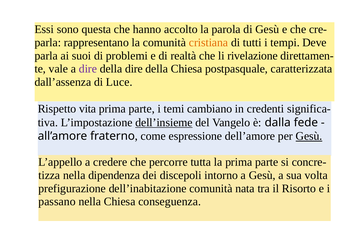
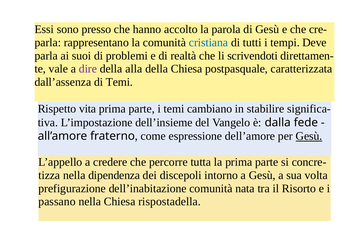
questa: questa -> presso (96, 29)
cristiana colour: orange -> blue (208, 43)
rivelazione: rivelazione -> scrivendoti (253, 56)
della dire: dire -> alla (134, 69)
di Luce: Luce -> Temi (119, 82)
credenti: credenti -> stabilire (266, 109)
dell’insieme underline: present -> none (164, 123)
conseguenza: conseguenza -> rispostadella (170, 202)
